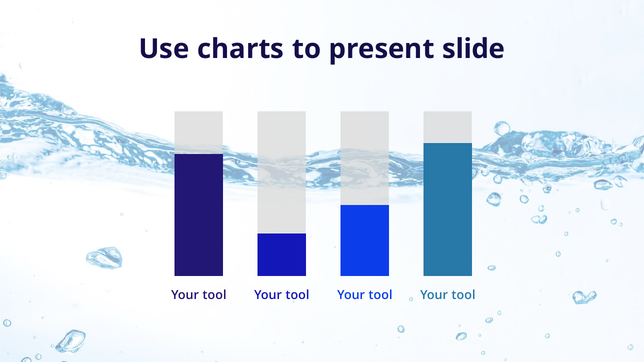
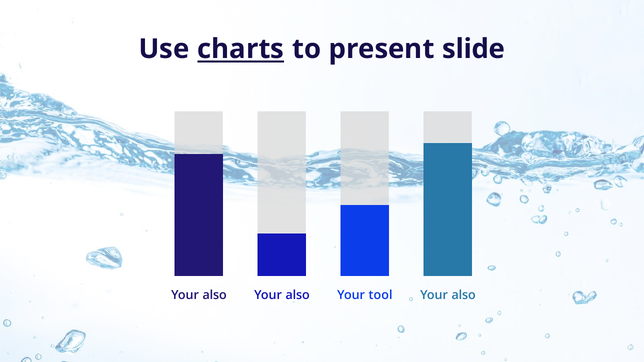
charts underline: none -> present (241, 49)
tool: tool -> also (215, 295)
tool: tool -> also (298, 295)
tool: tool -> also (464, 295)
